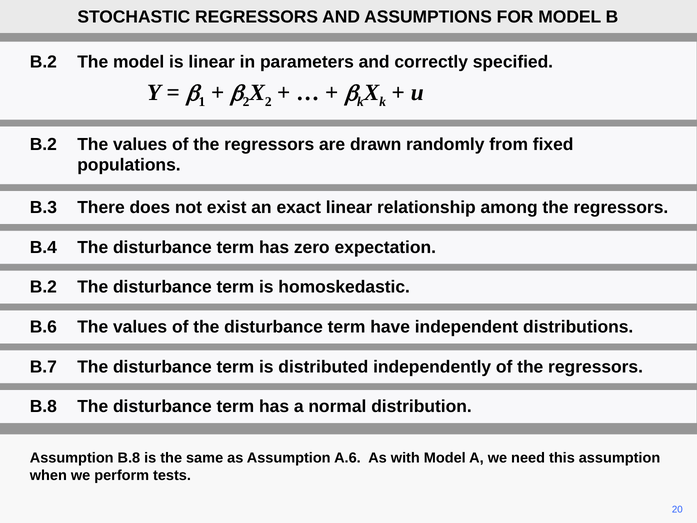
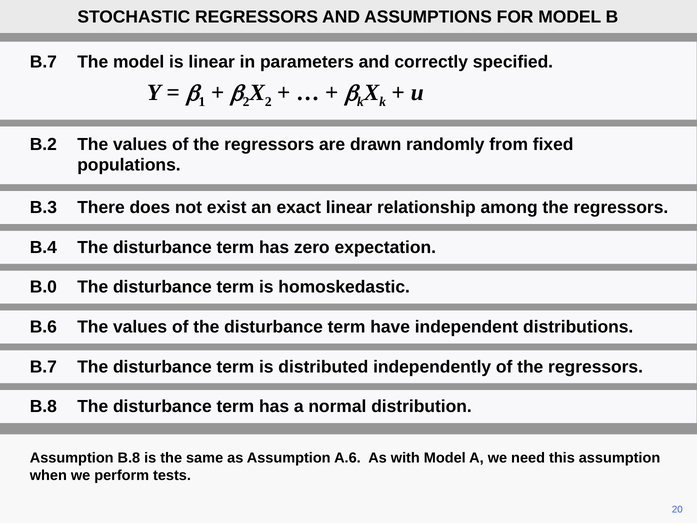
B.2: B.2 -> B.7 (43, 62)
B.2: B.2 -> B.0 (43, 287)
